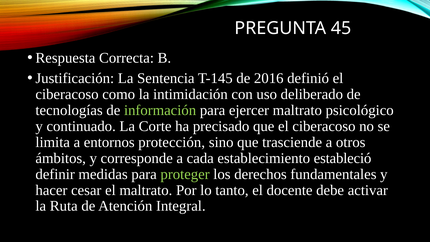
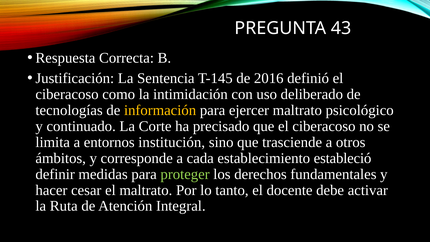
45: 45 -> 43 (341, 28)
información colour: light green -> yellow (160, 110)
protección: protección -> institución (172, 142)
